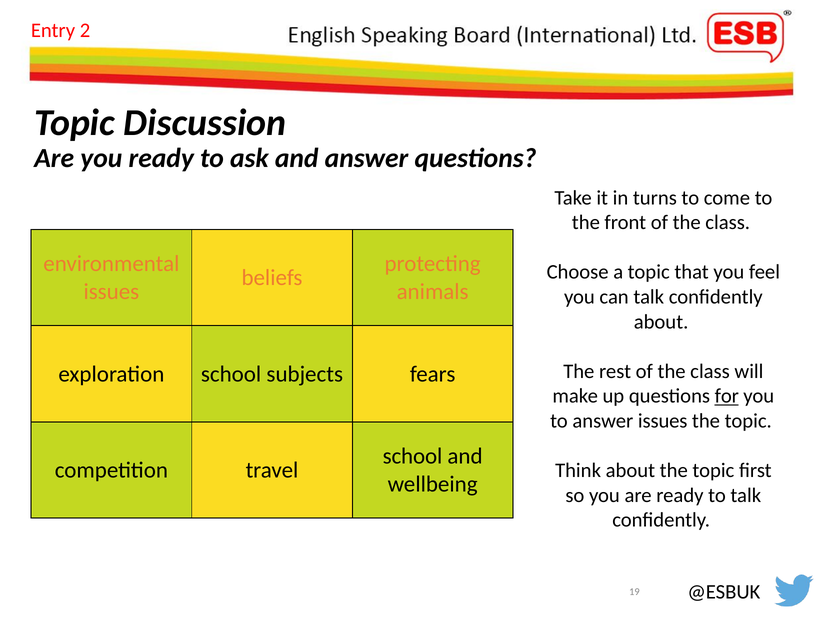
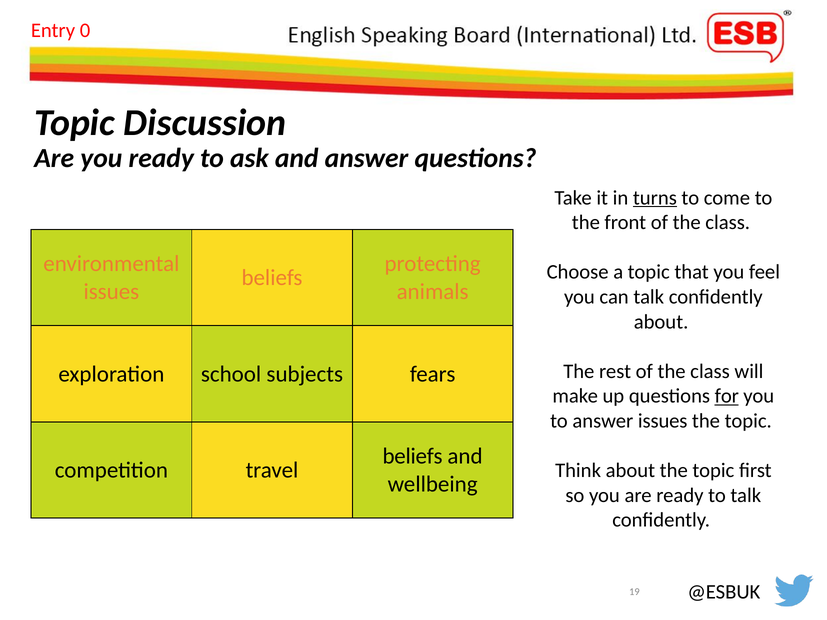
2: 2 -> 0 (85, 30)
turns underline: none -> present (655, 198)
school: school -> beliefs (413, 456)
